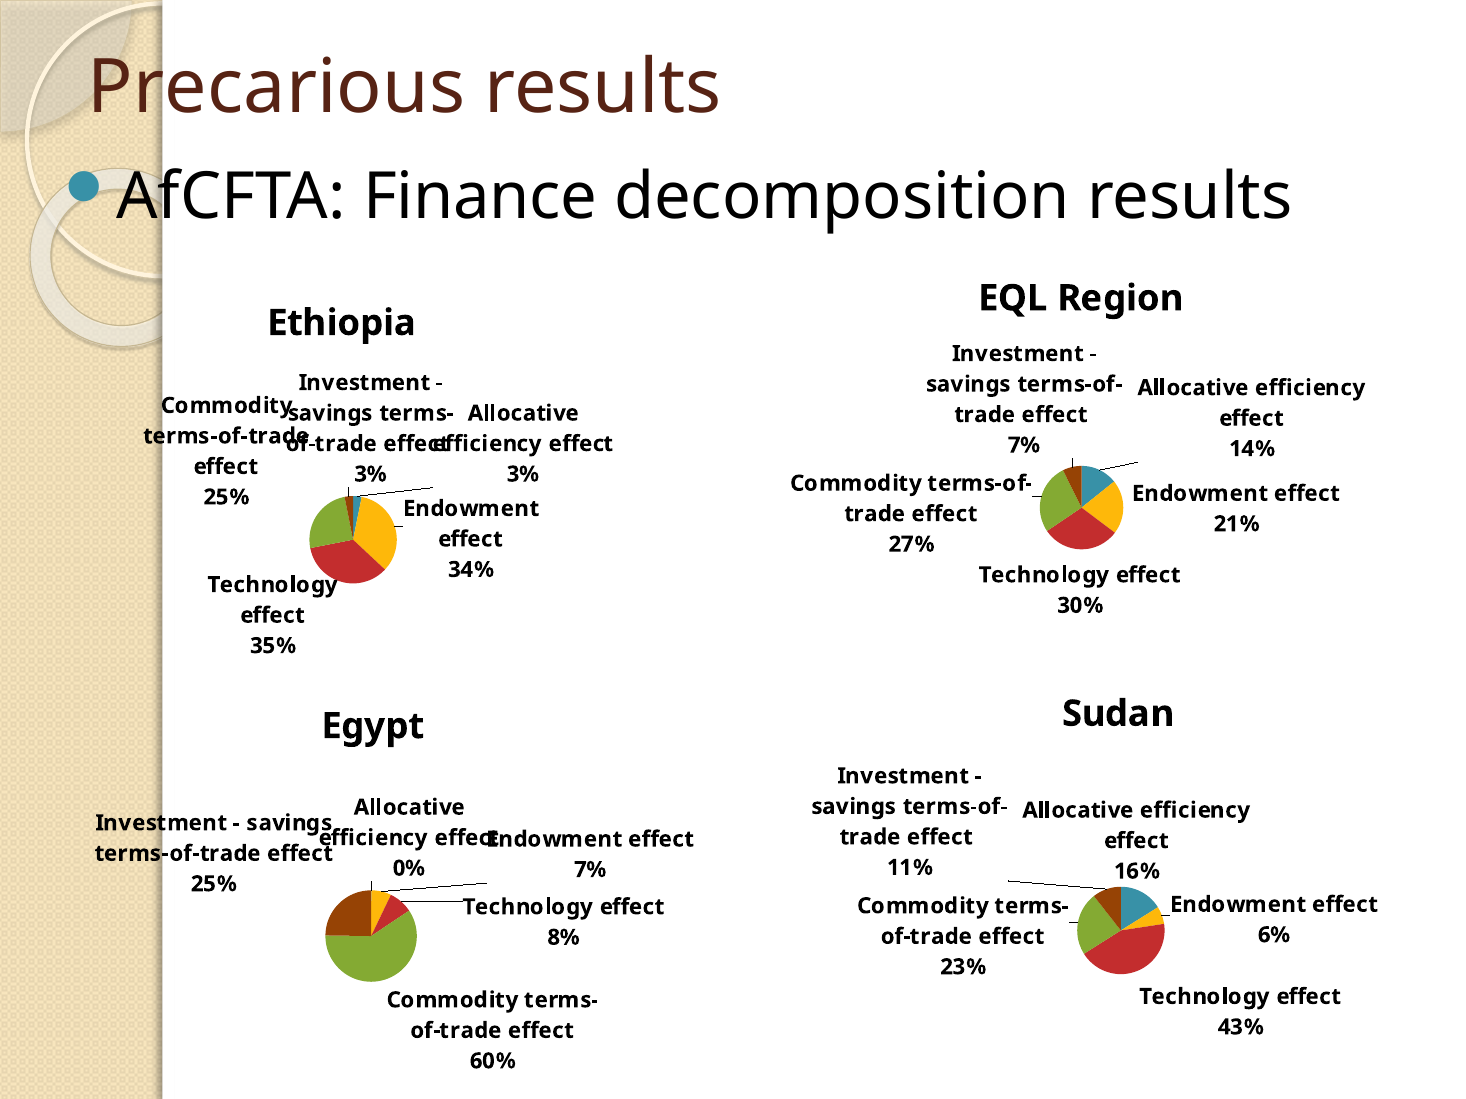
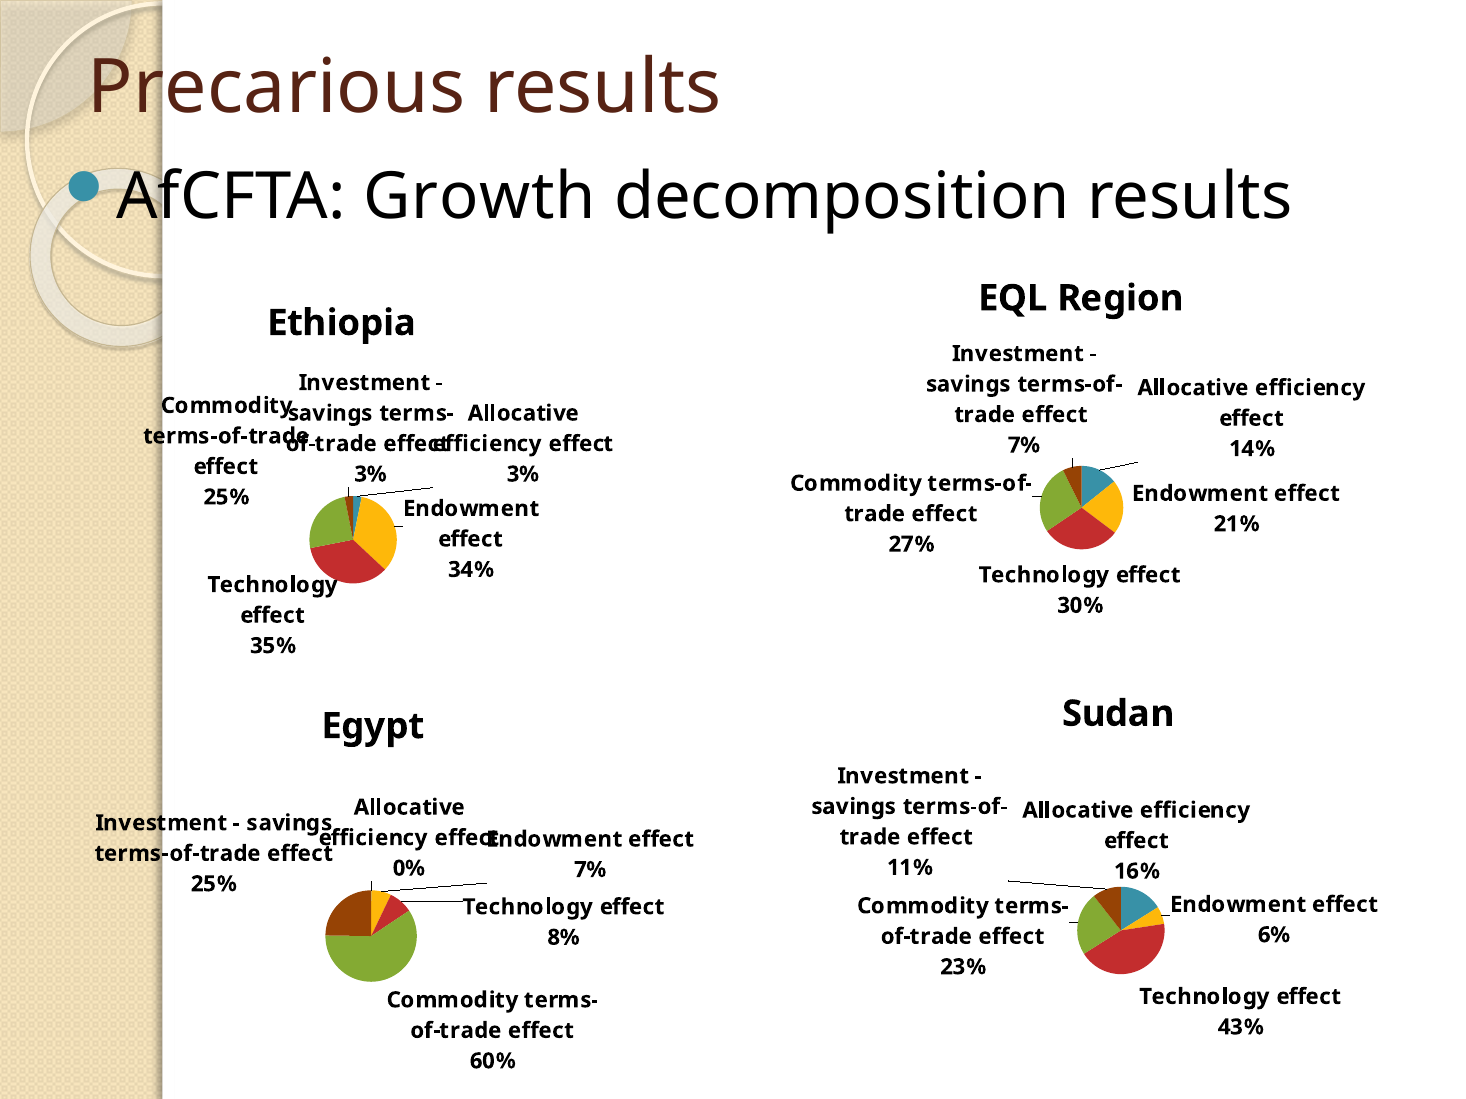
Finance: Finance -> Growth (480, 197)
